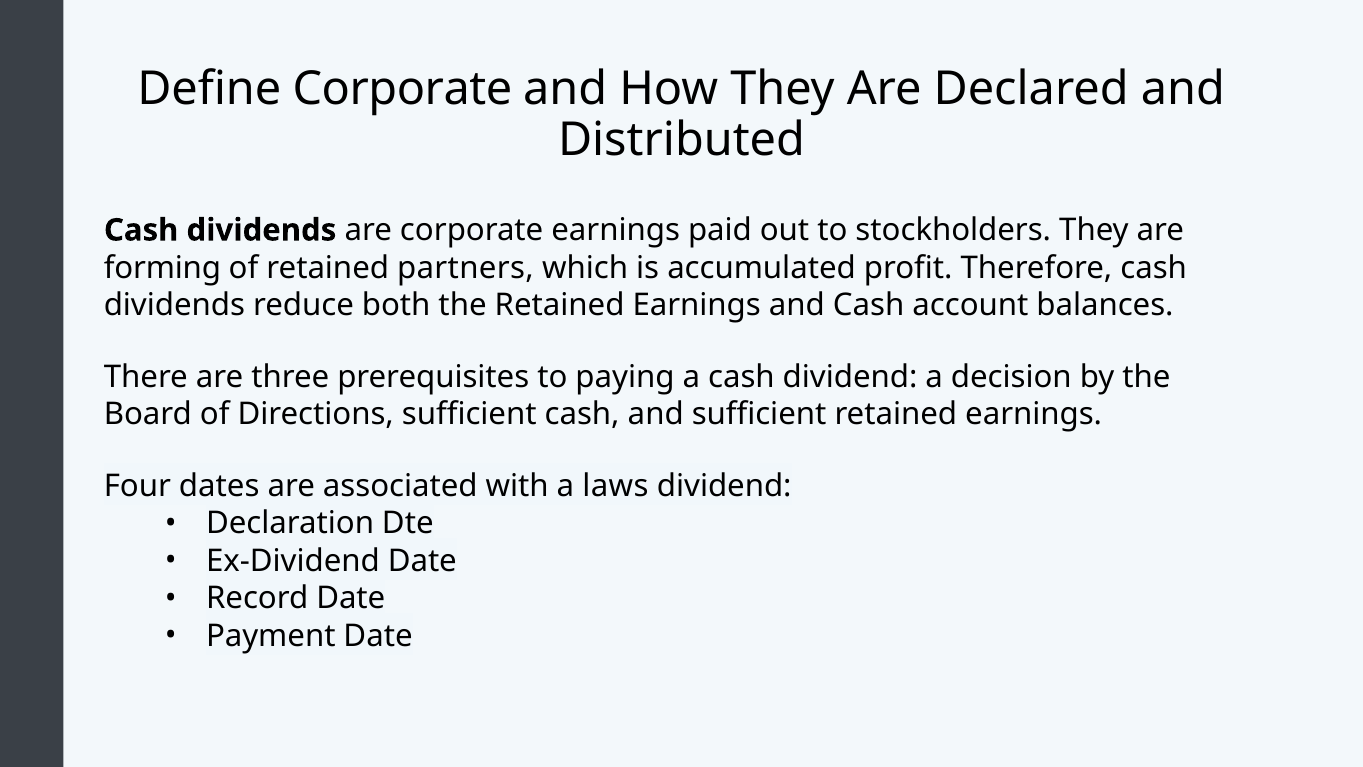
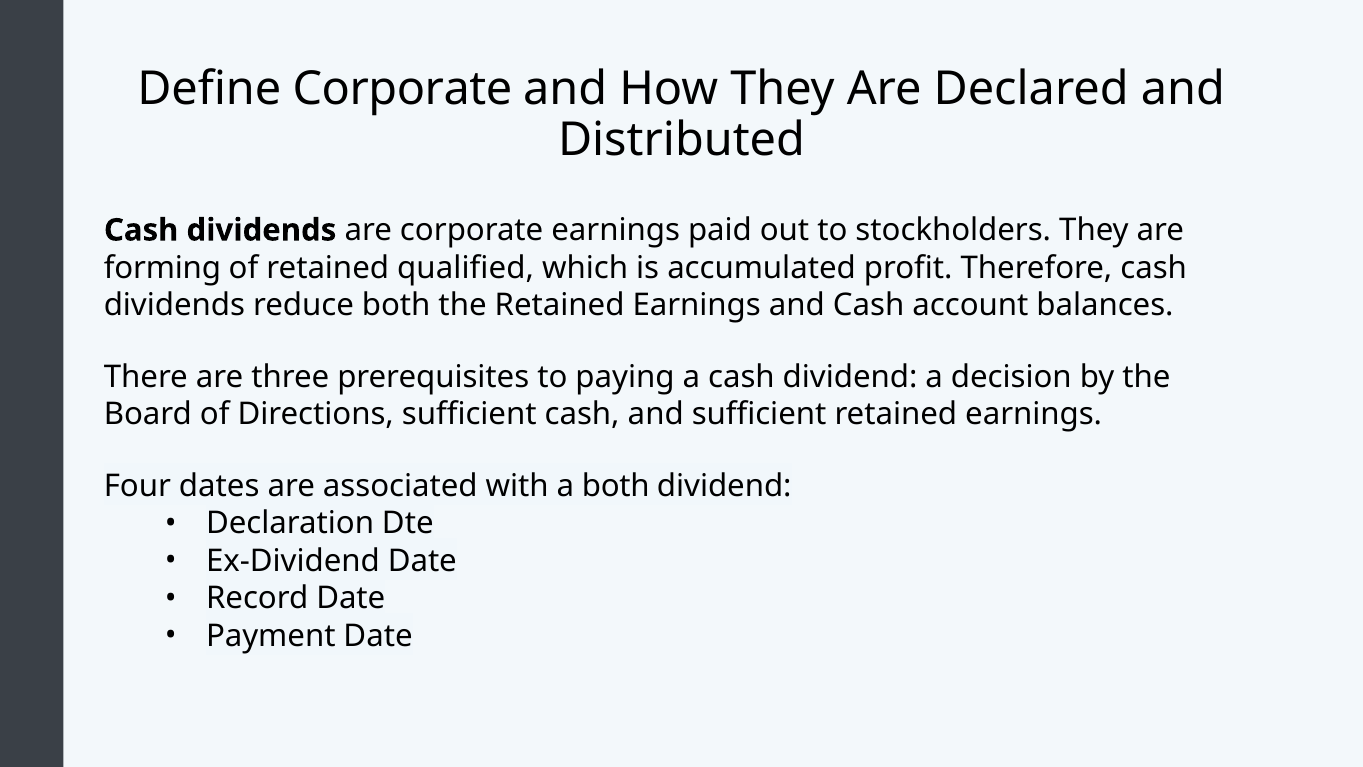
partners: partners -> qualified (466, 268)
a laws: laws -> both (616, 486)
